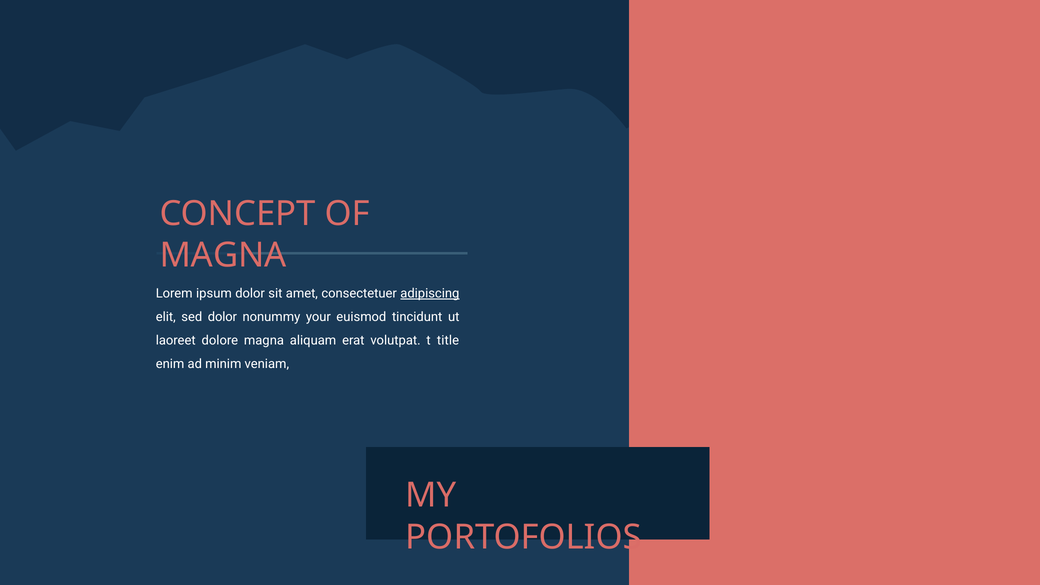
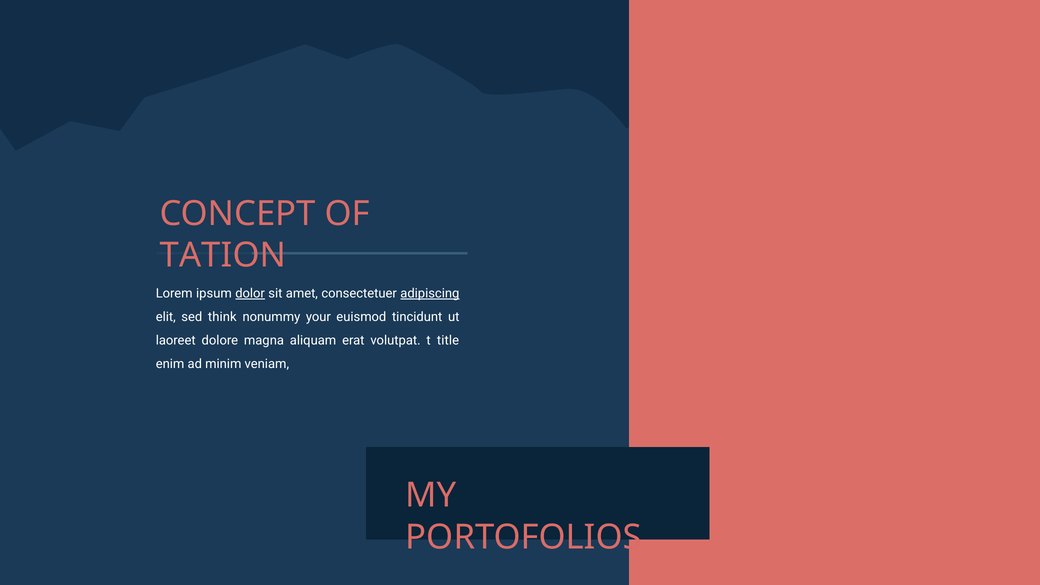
MAGNA: MAGNA -> TATION (223, 255)
dolor underline: none -> present (250, 294)
sed dolor: dolor -> think (222, 317)
